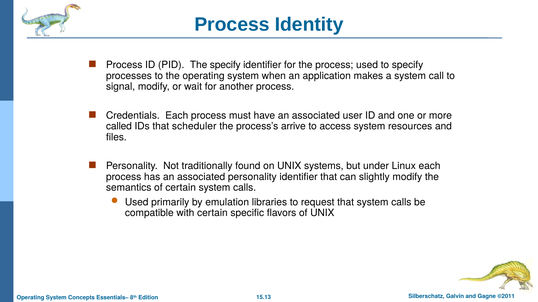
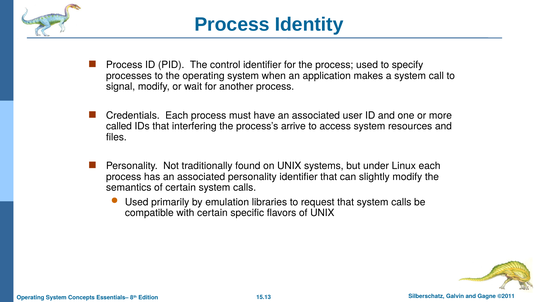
The specify: specify -> control (225, 65)
scheduler: scheduler -> interfering (194, 127)
